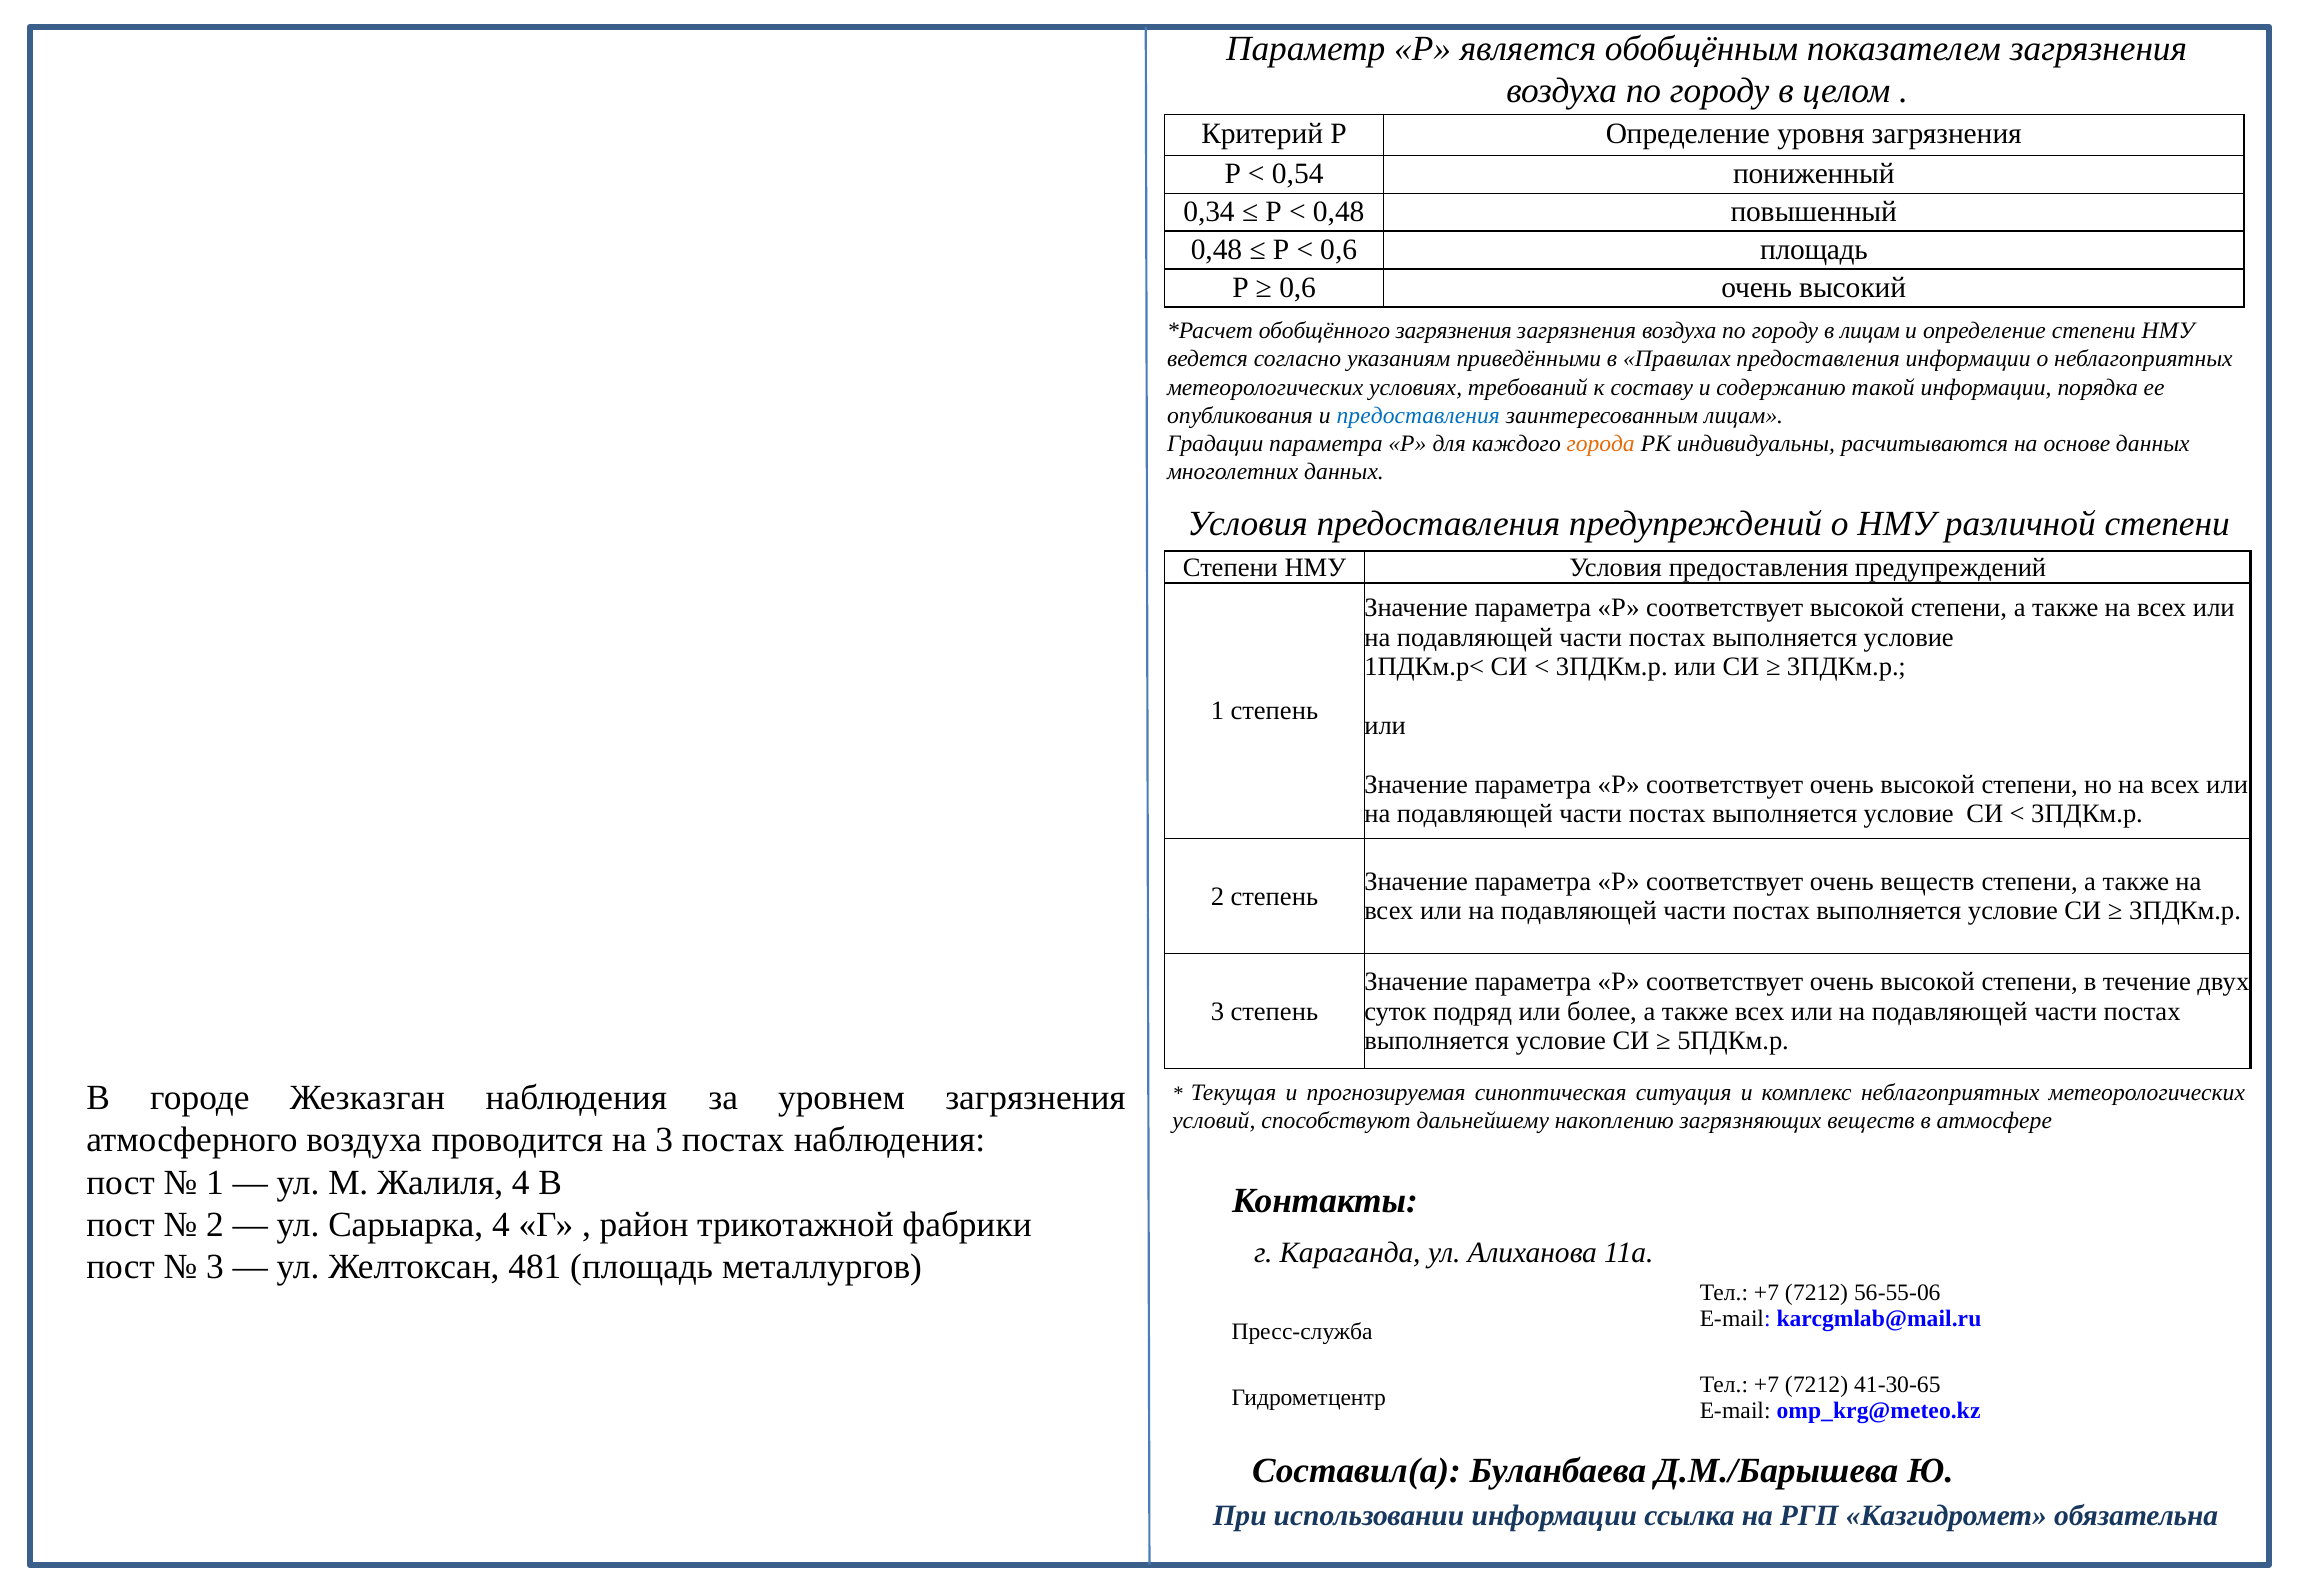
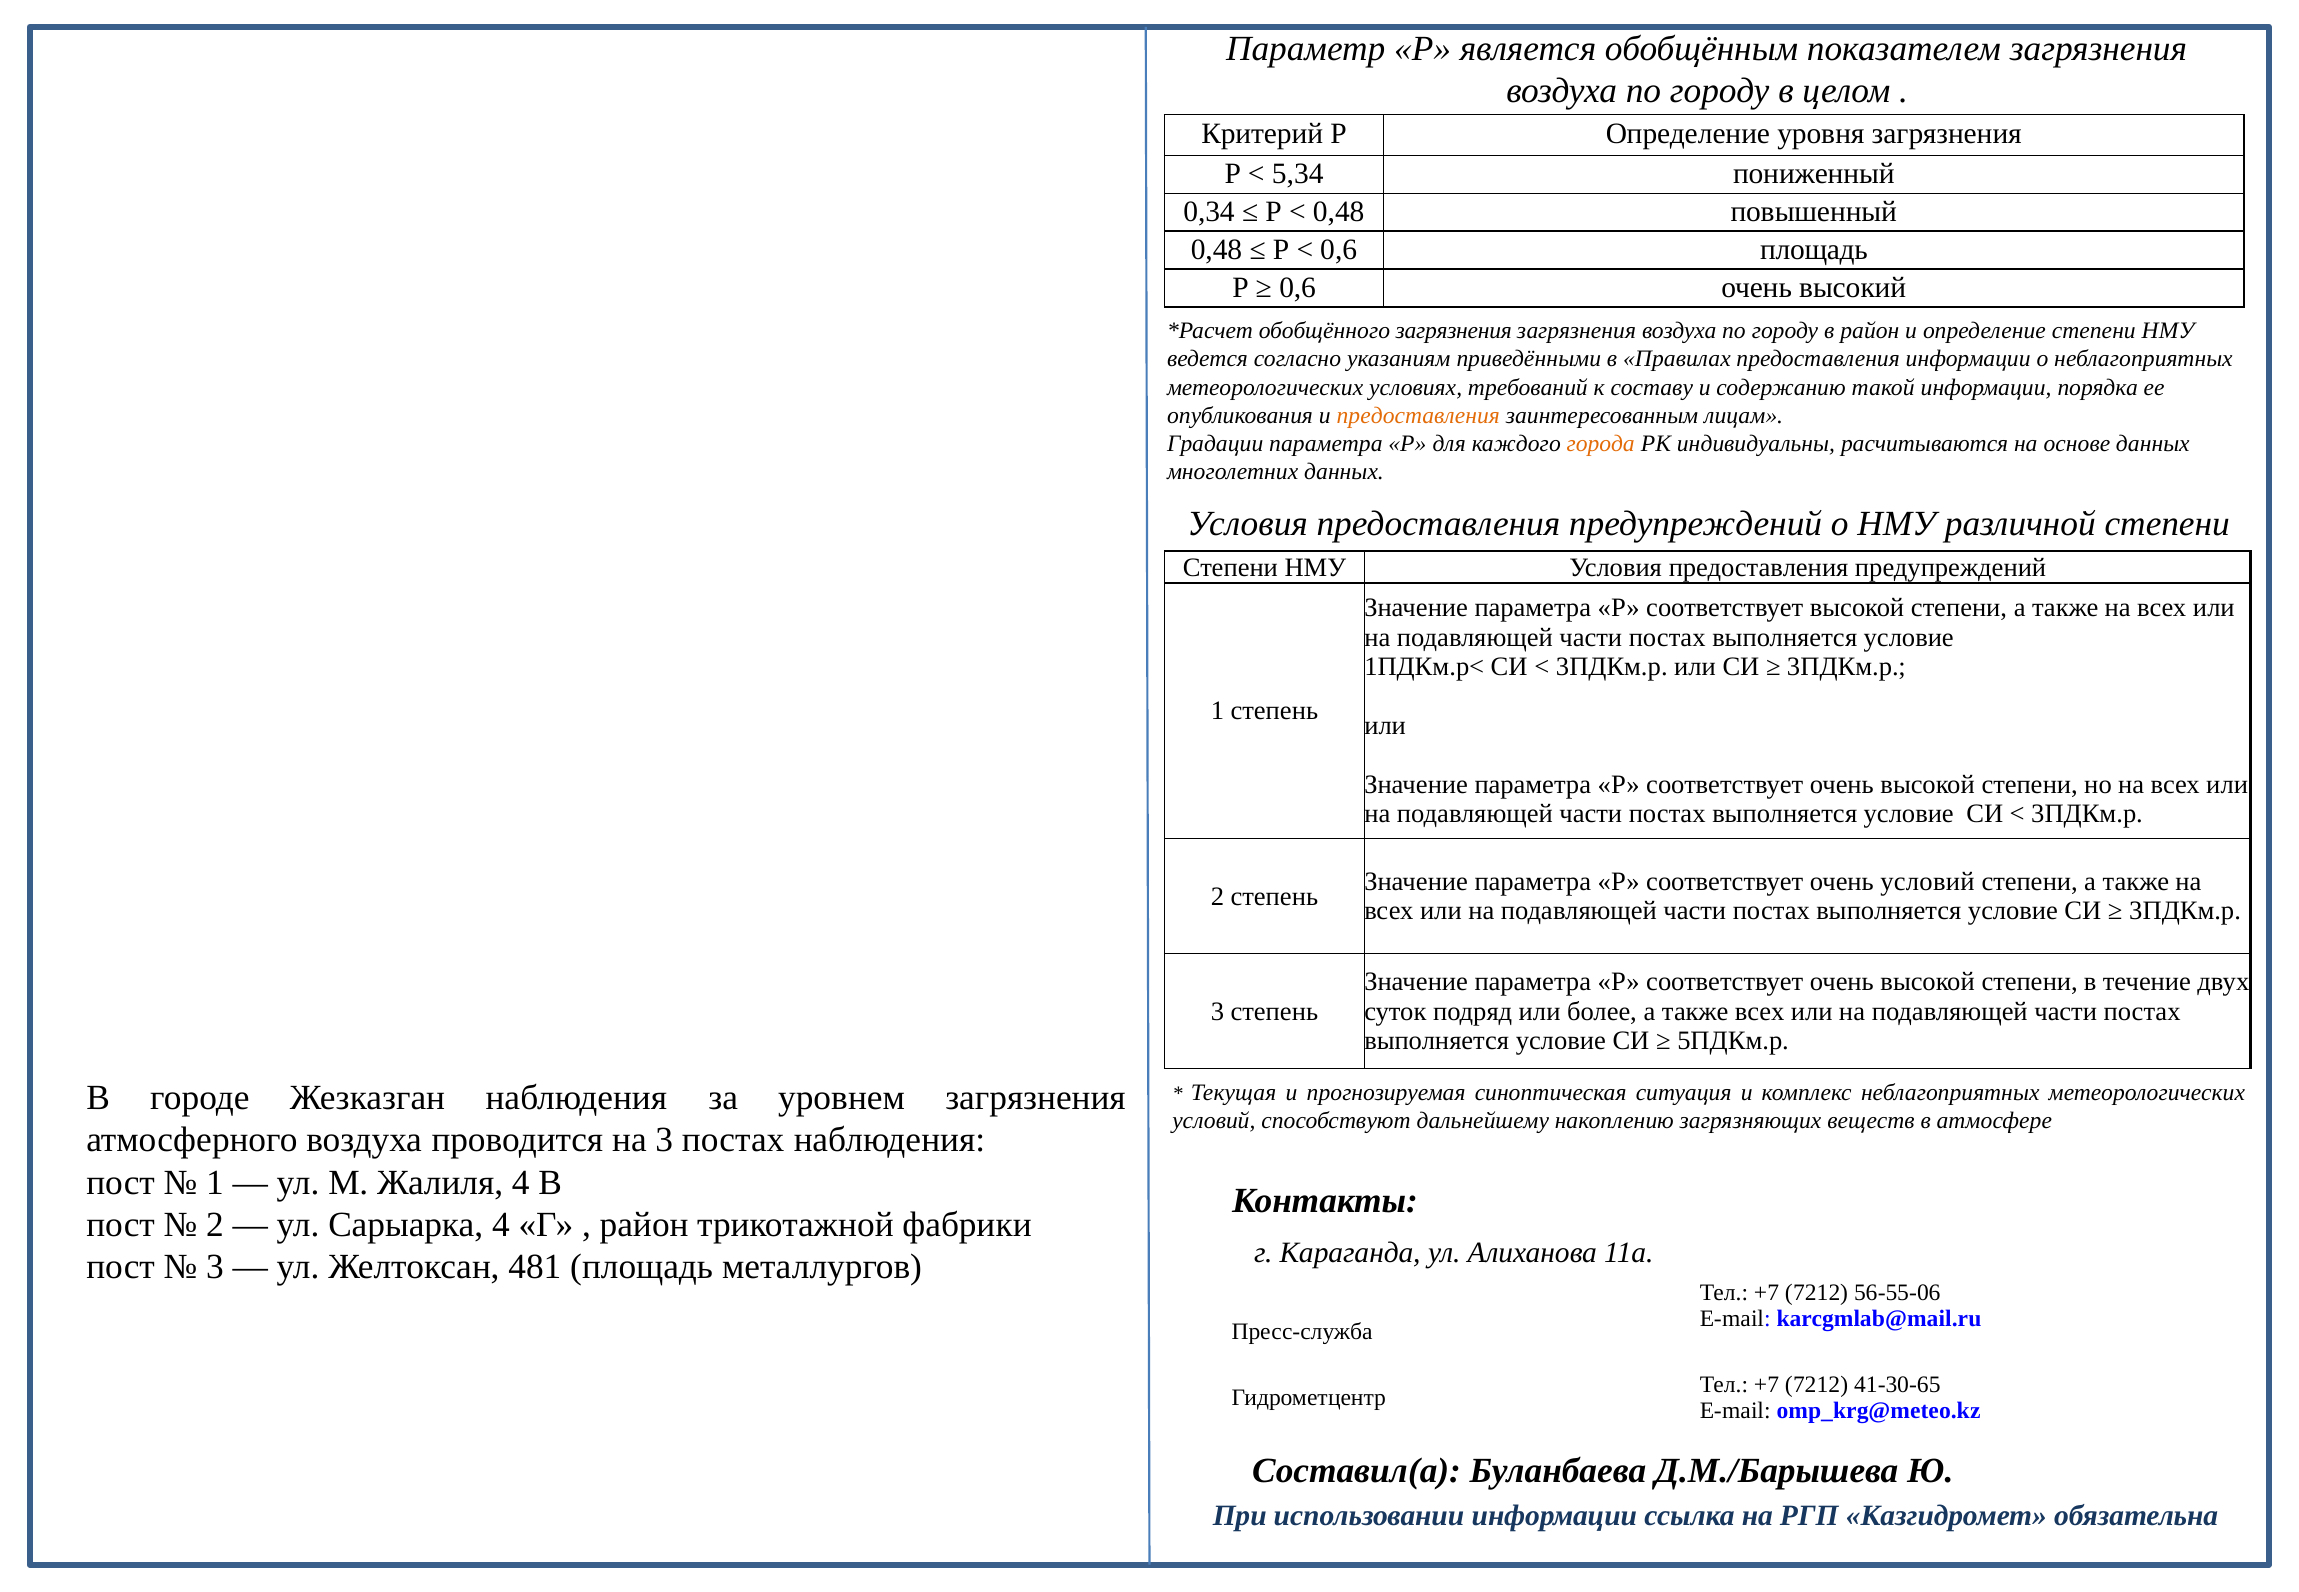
0,54: 0,54 -> 5,34 (1298, 174)
в лицам: лицам -> район (1870, 331)
предоставления colour: blue -> orange (1418, 415)
очень веществ: веществ -> условий (1927, 881)
